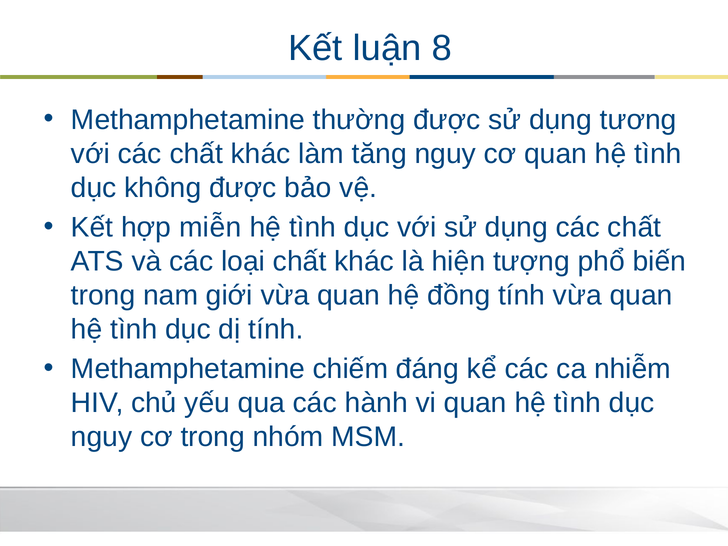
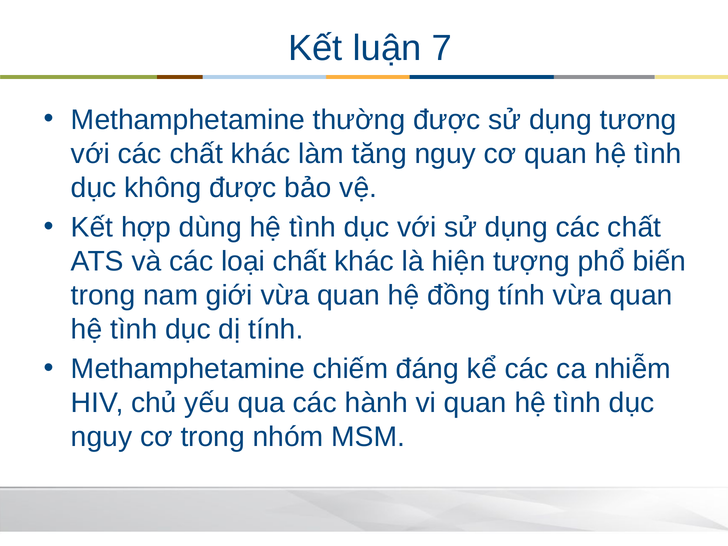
8: 8 -> 7 (442, 48)
miễn: miễn -> dùng (210, 227)
